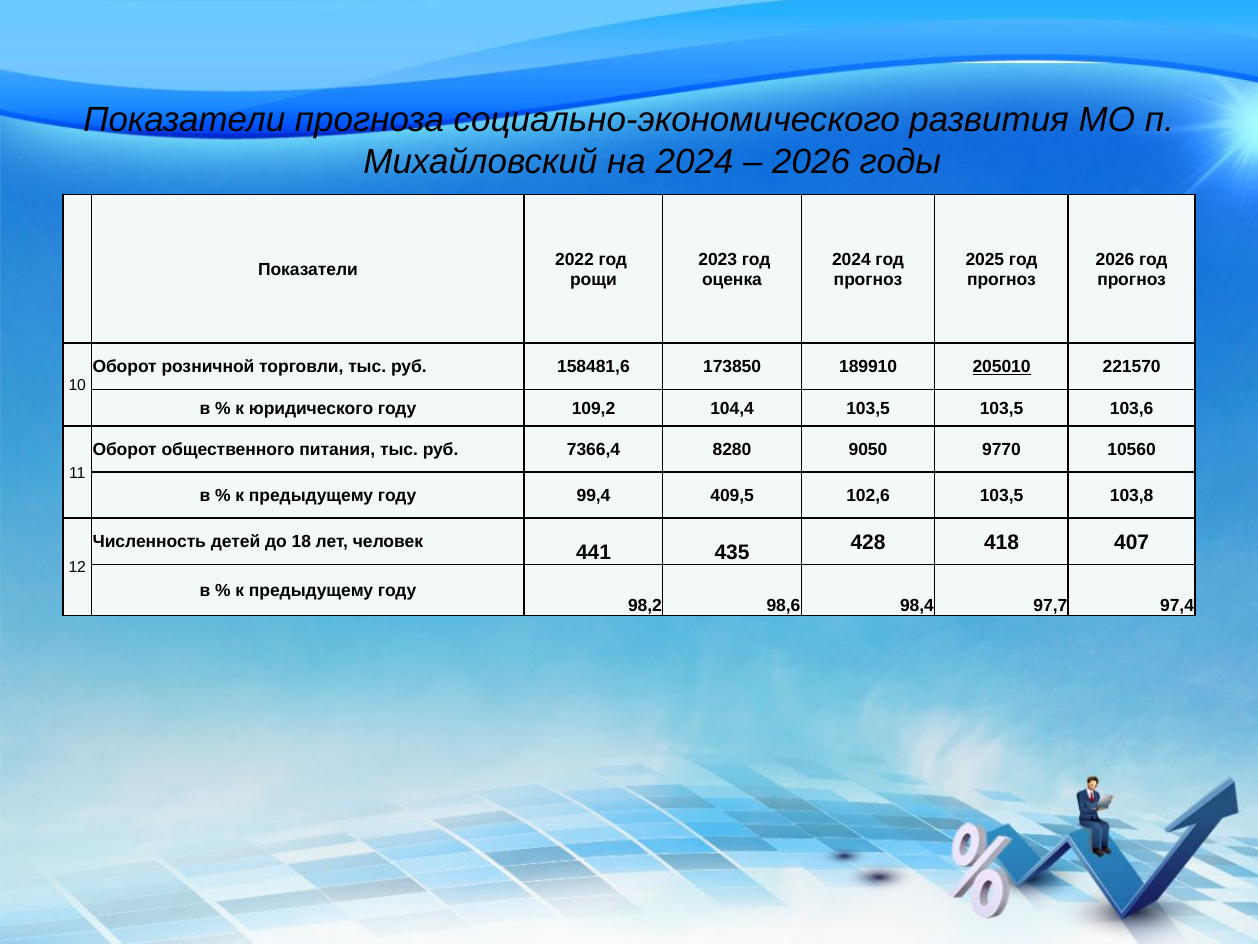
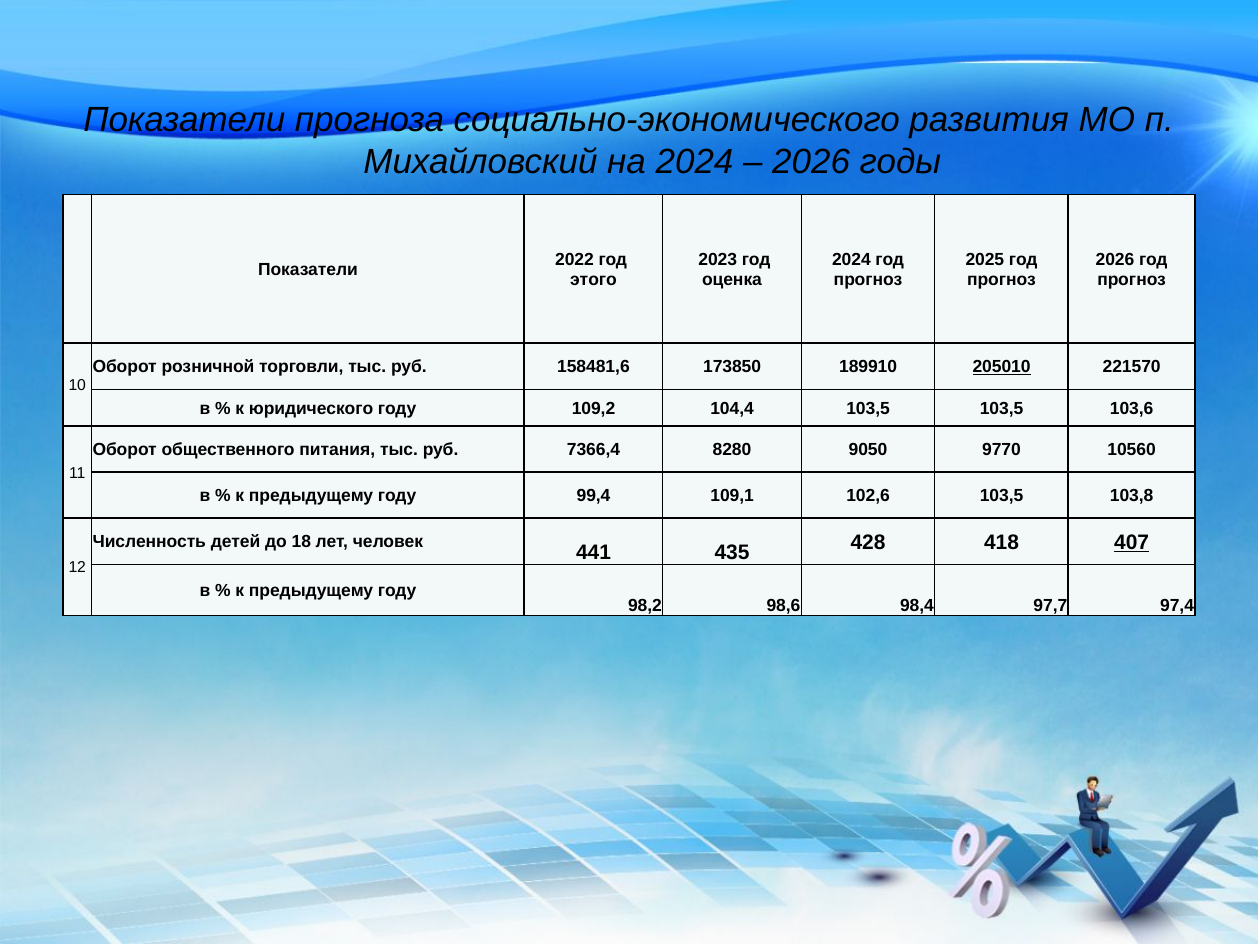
рощи: рощи -> этого (593, 279)
409,5: 409,5 -> 109,1 (732, 496)
407 underline: none -> present (1132, 542)
